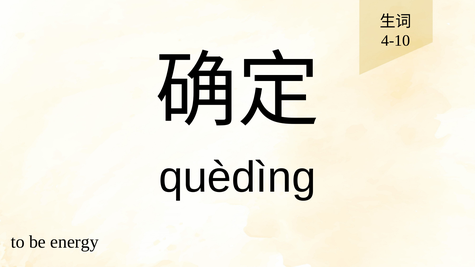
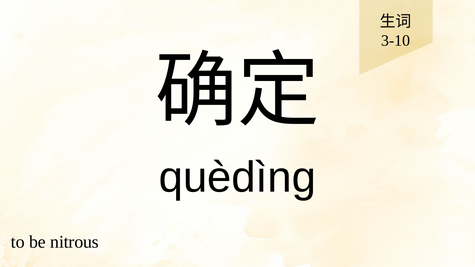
4-10: 4-10 -> 3-10 (396, 41)
energy: energy -> nitrous (75, 242)
